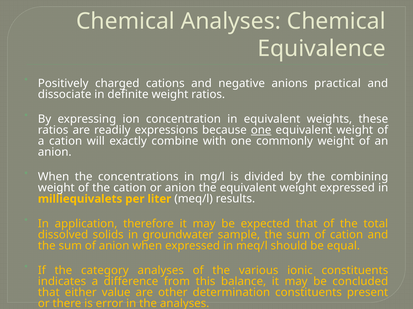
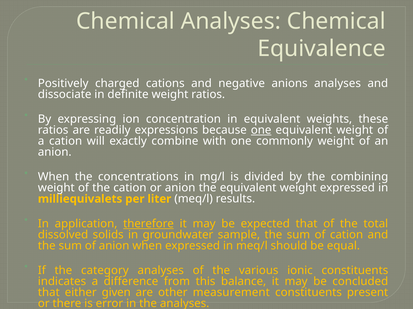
anions practical: practical -> analyses (338, 84)
therefore underline: none -> present (149, 224)
value: value -> given (116, 293)
determination: determination -> measurement (231, 293)
